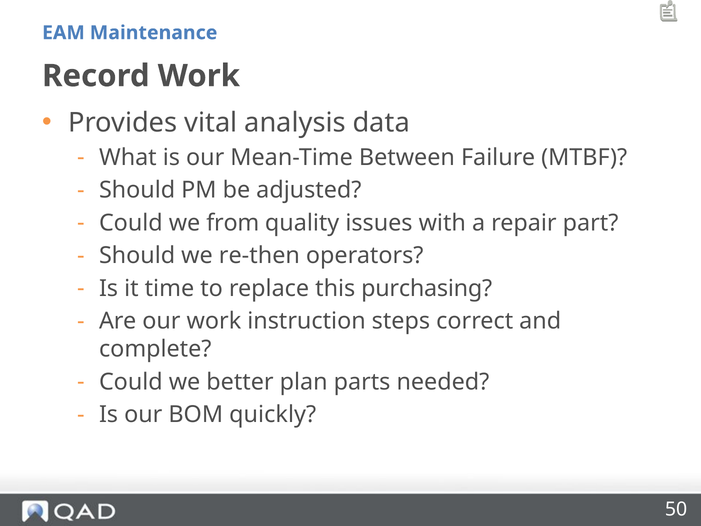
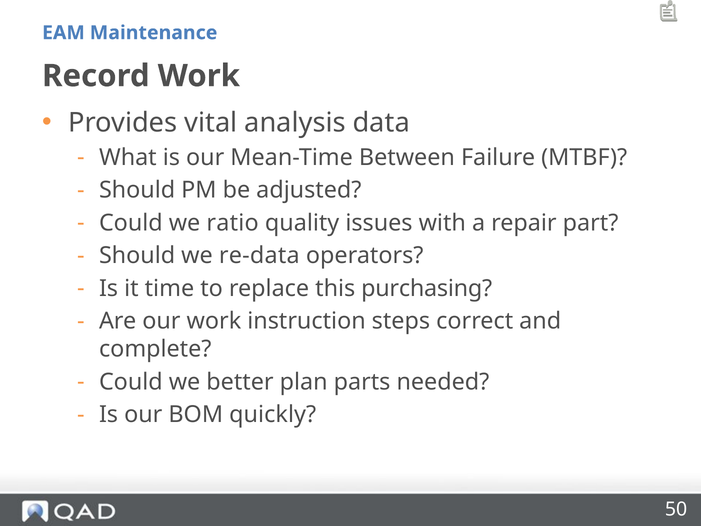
from: from -> ratio (233, 223)
re-then: re-then -> re-data (259, 256)
